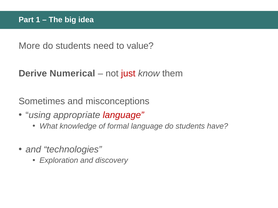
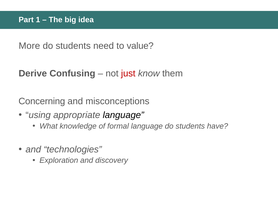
Numerical: Numerical -> Confusing (72, 74)
Sometimes: Sometimes -> Concerning (42, 101)
language colour: red -> black (123, 115)
